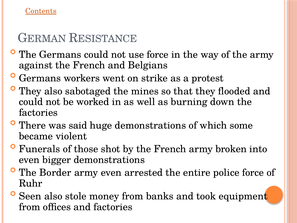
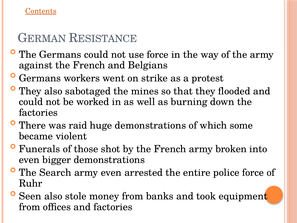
said: said -> raid (78, 125)
Border: Border -> Search (55, 173)
